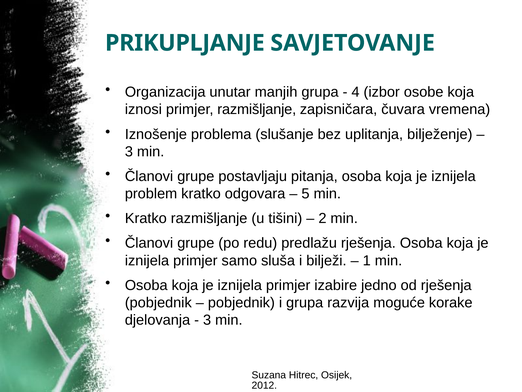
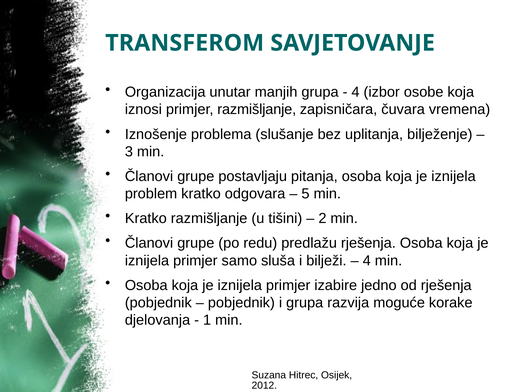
PRIKUPLJANJE: PRIKUPLJANJE -> TRANSFEROM (185, 43)
1: 1 -> 4 (367, 260)
3: 3 -> 1 (207, 320)
